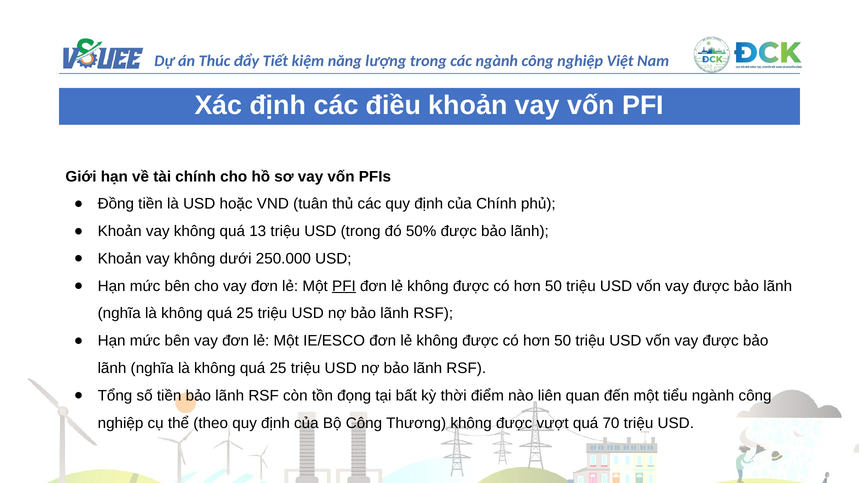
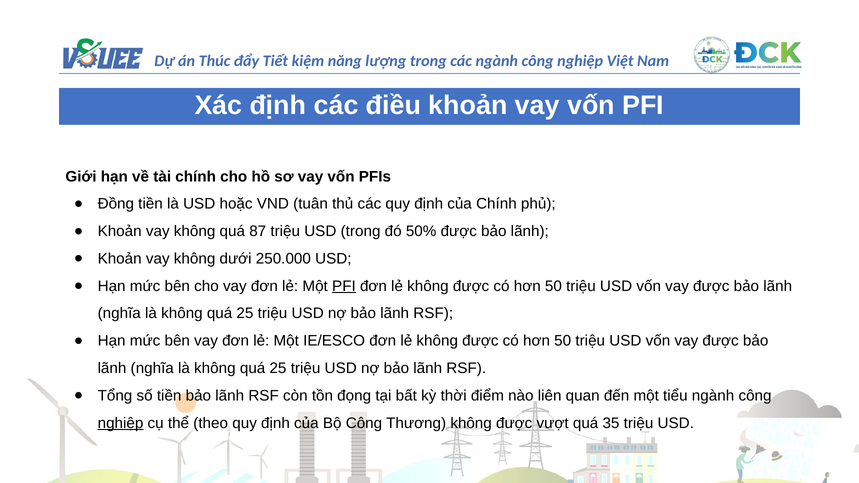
13: 13 -> 87 (258, 231)
nghiệp underline: none -> present (121, 423)
70: 70 -> 35 (611, 423)
